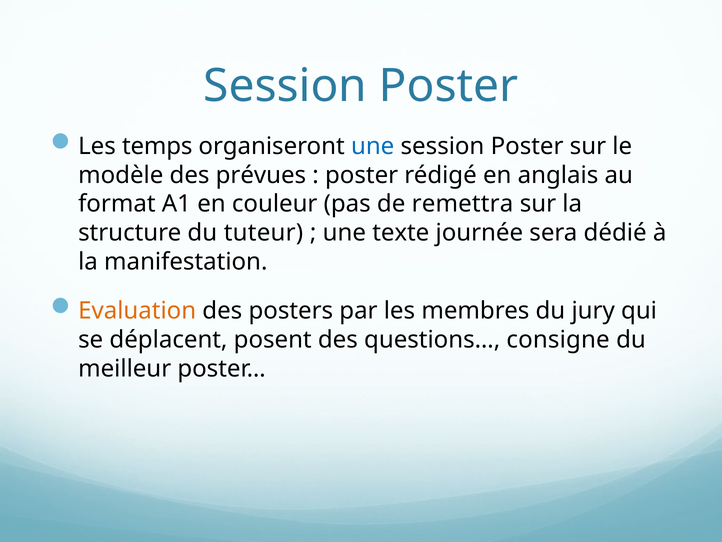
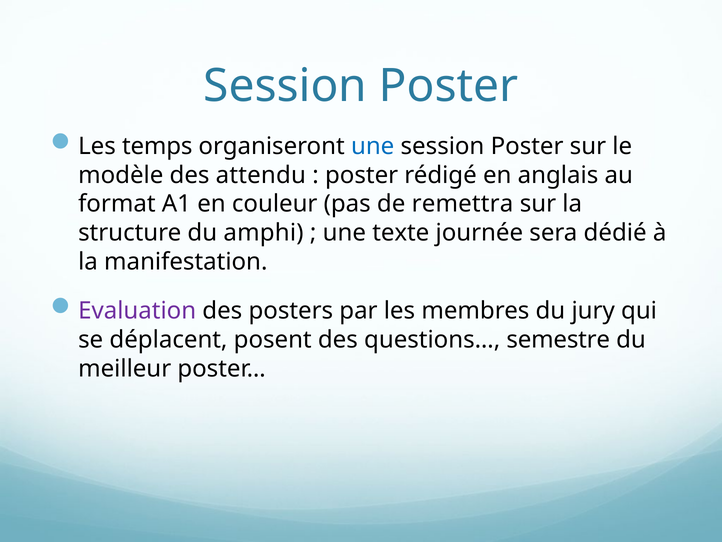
prévues: prévues -> attendu (261, 175)
tuteur: tuteur -> amphi (264, 233)
Evaluation colour: orange -> purple (137, 311)
consigne: consigne -> semestre (558, 339)
